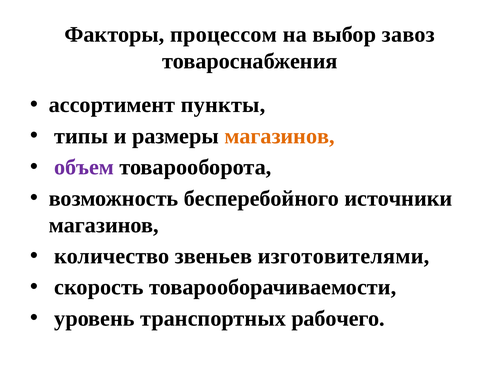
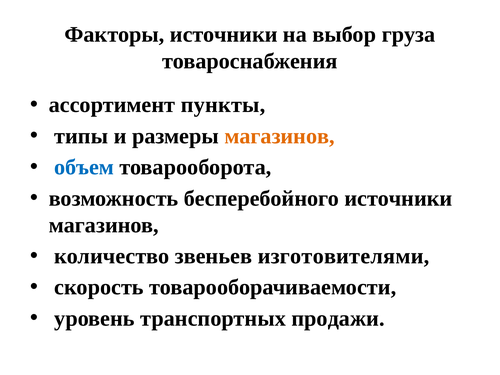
Факторы процессом: процессом -> источники (224, 34)
завоз: завоз -> груза (409, 34)
объем colour: purple -> blue (84, 167)
рабочего: рабочего -> продажи (338, 318)
